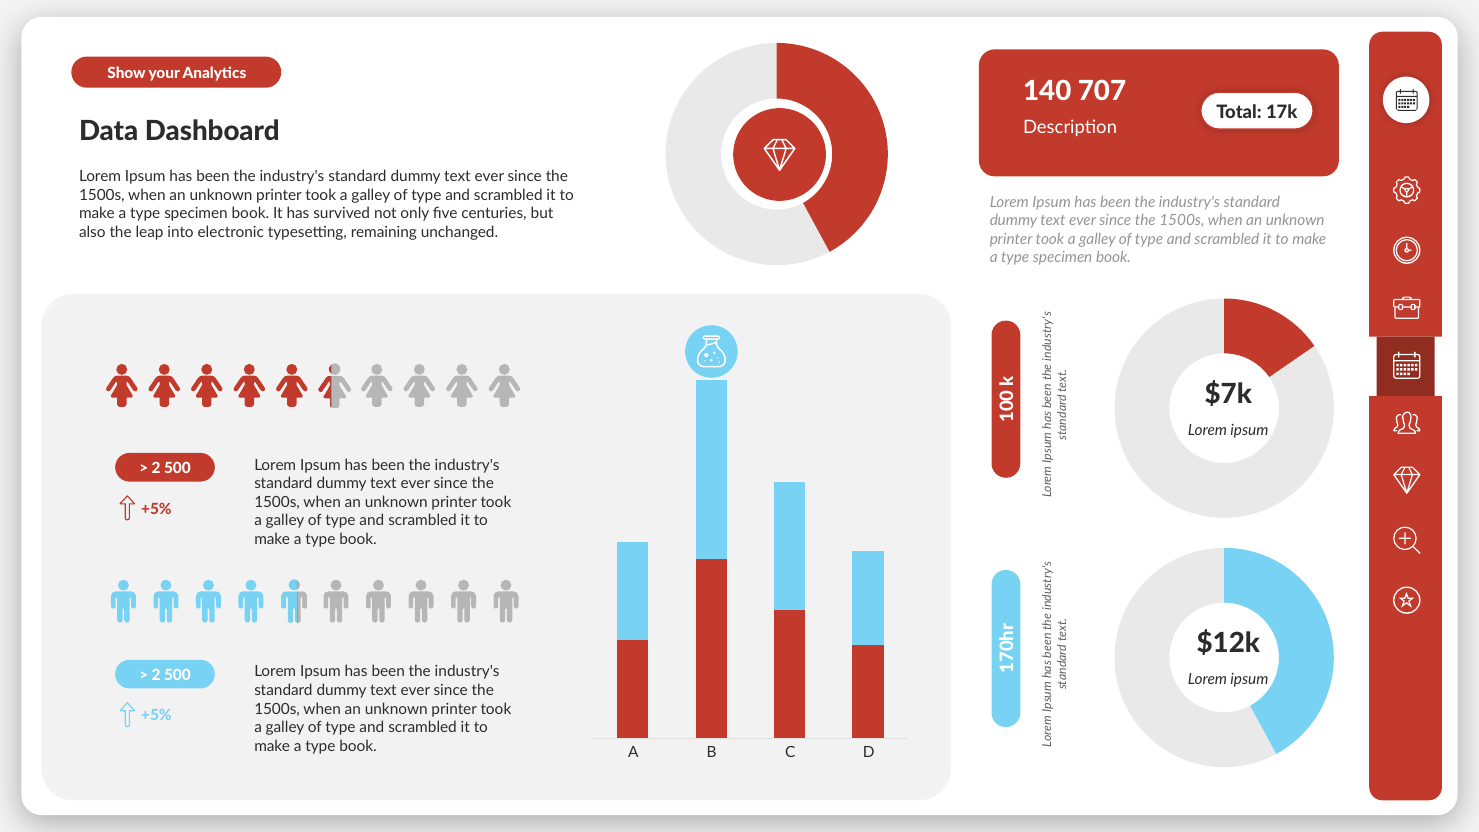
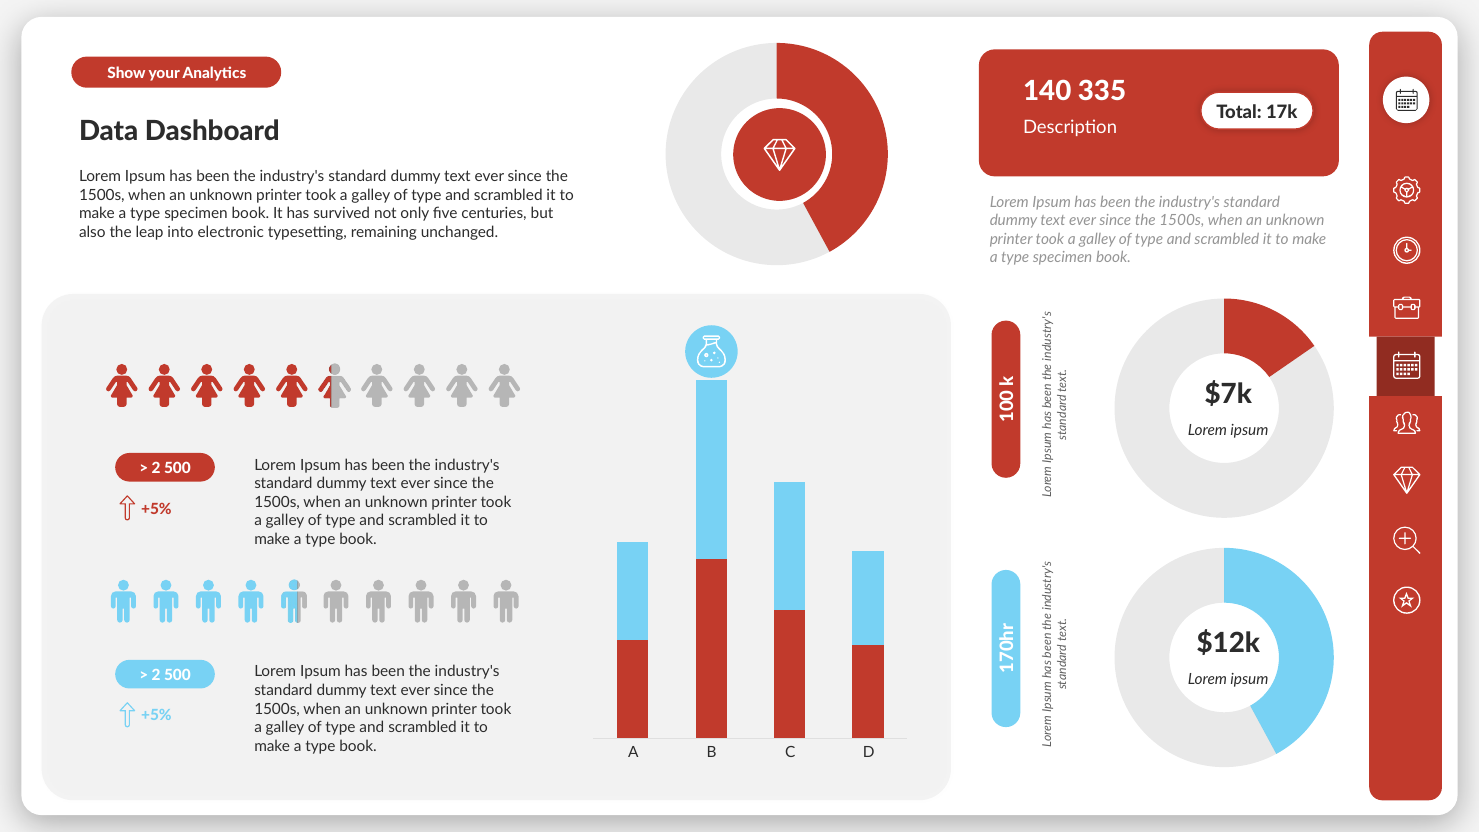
707: 707 -> 335 (1102, 92)
